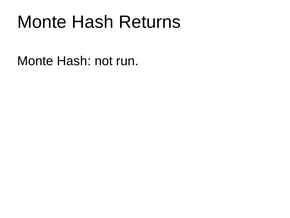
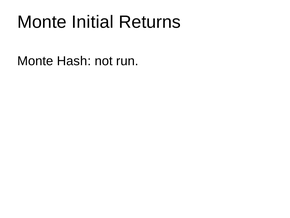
Hash: Hash -> Initial (93, 22)
